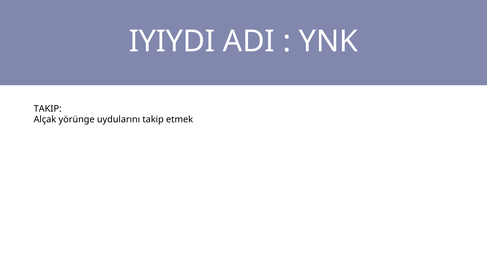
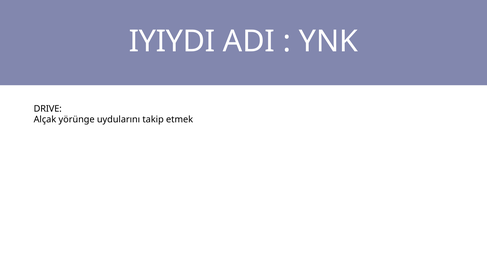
TAKIP: TAKIP -> DRIVE (48, 109)
